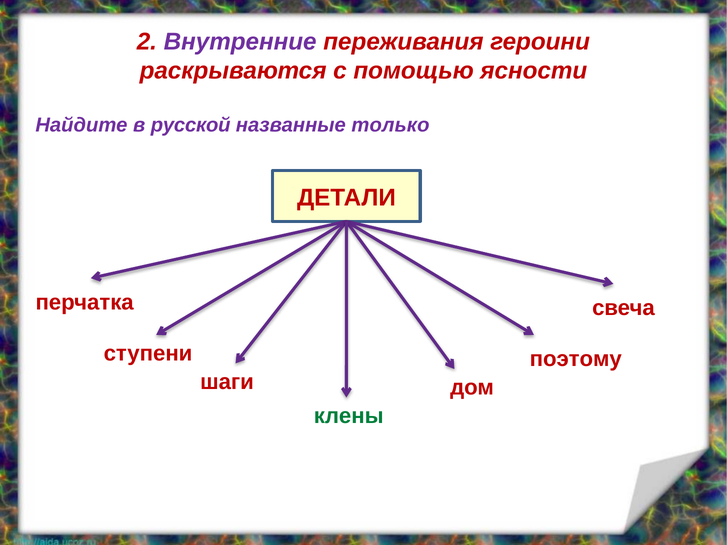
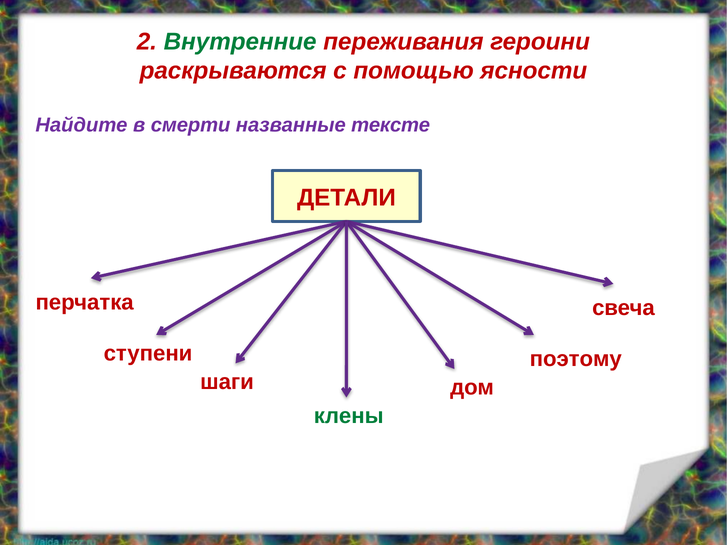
Внутренние colour: purple -> green (240, 42)
русской: русской -> смерти (191, 125)
только: только -> тексте (391, 125)
